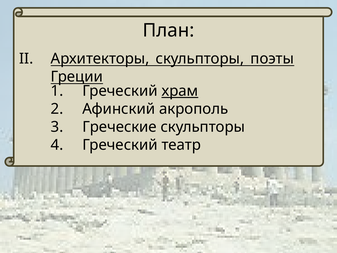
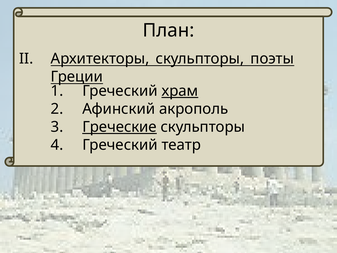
Греческие underline: none -> present (120, 127)
